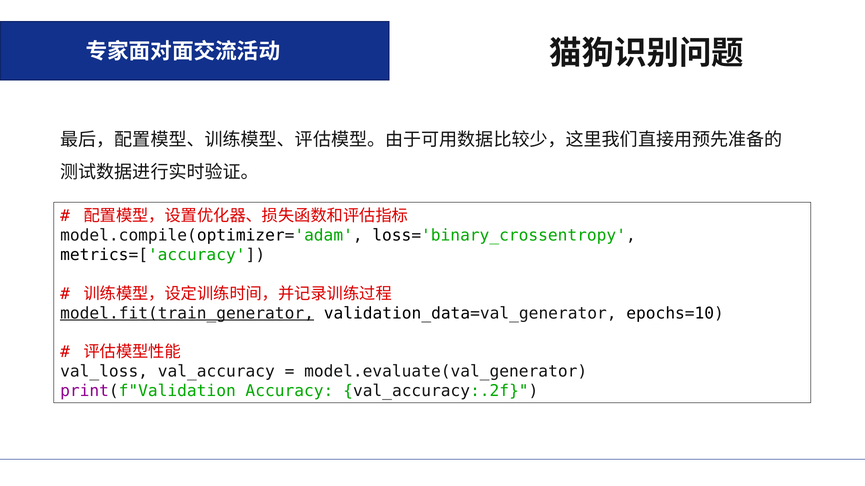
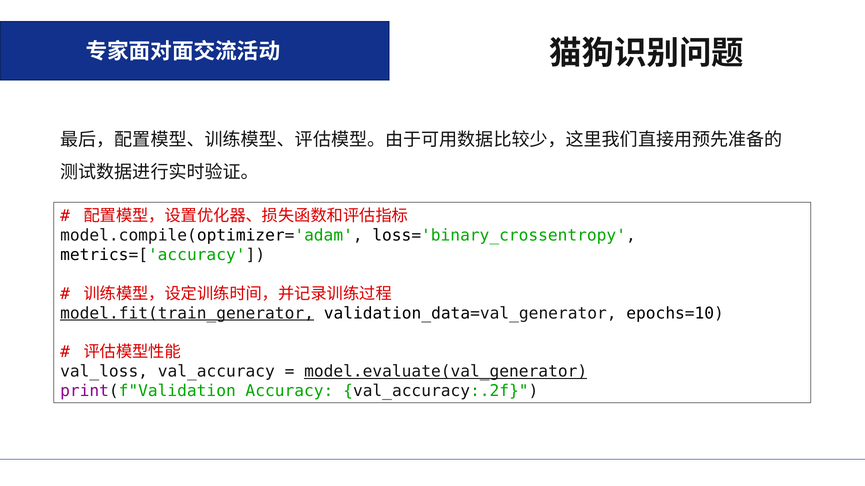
model.evaluate(val_generator underline: none -> present (446, 372)
